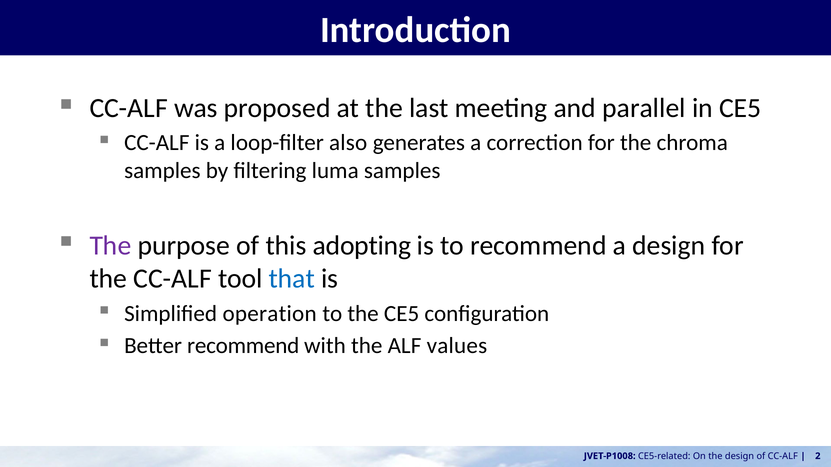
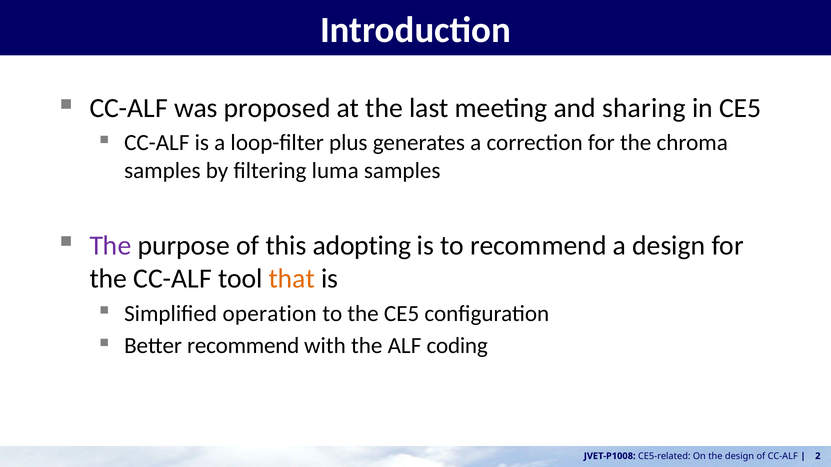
parallel: parallel -> sharing (644, 108)
also: also -> plus (348, 143)
that colour: blue -> orange (292, 279)
values: values -> coding (457, 346)
